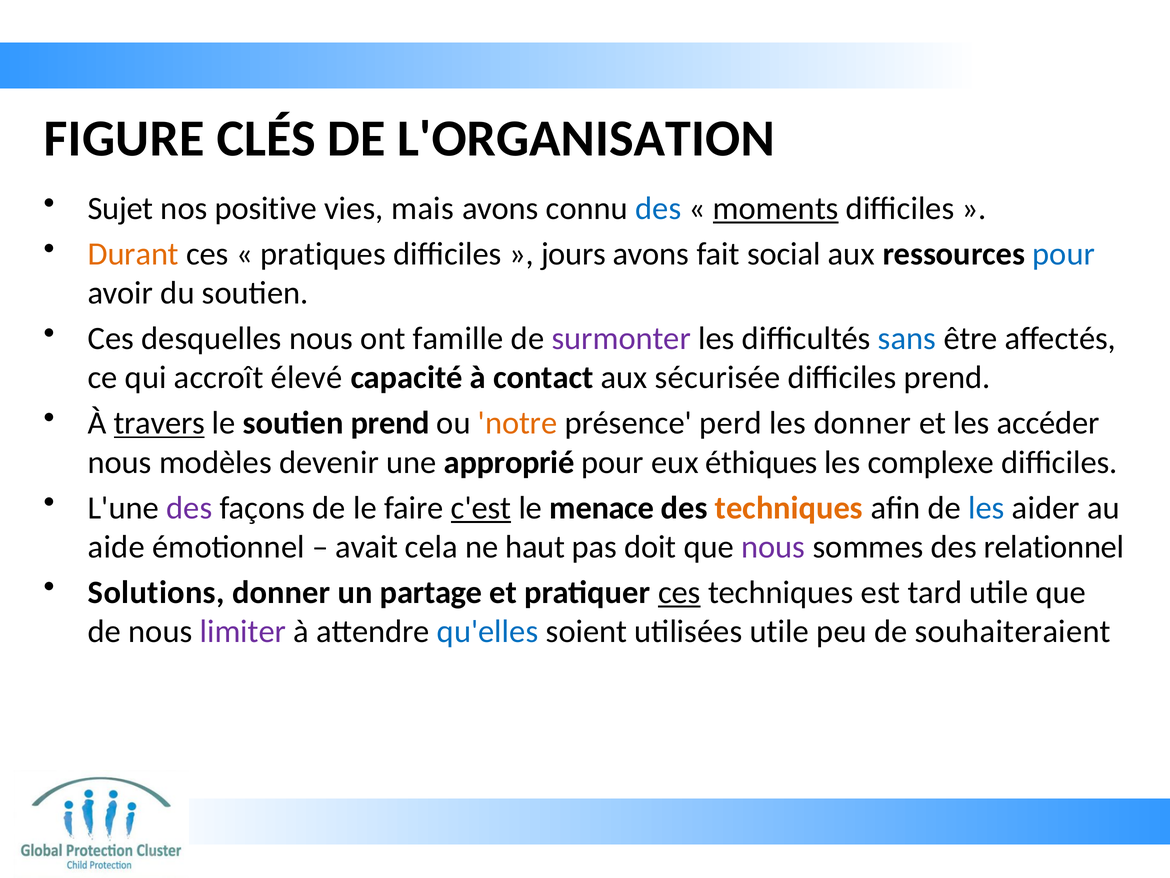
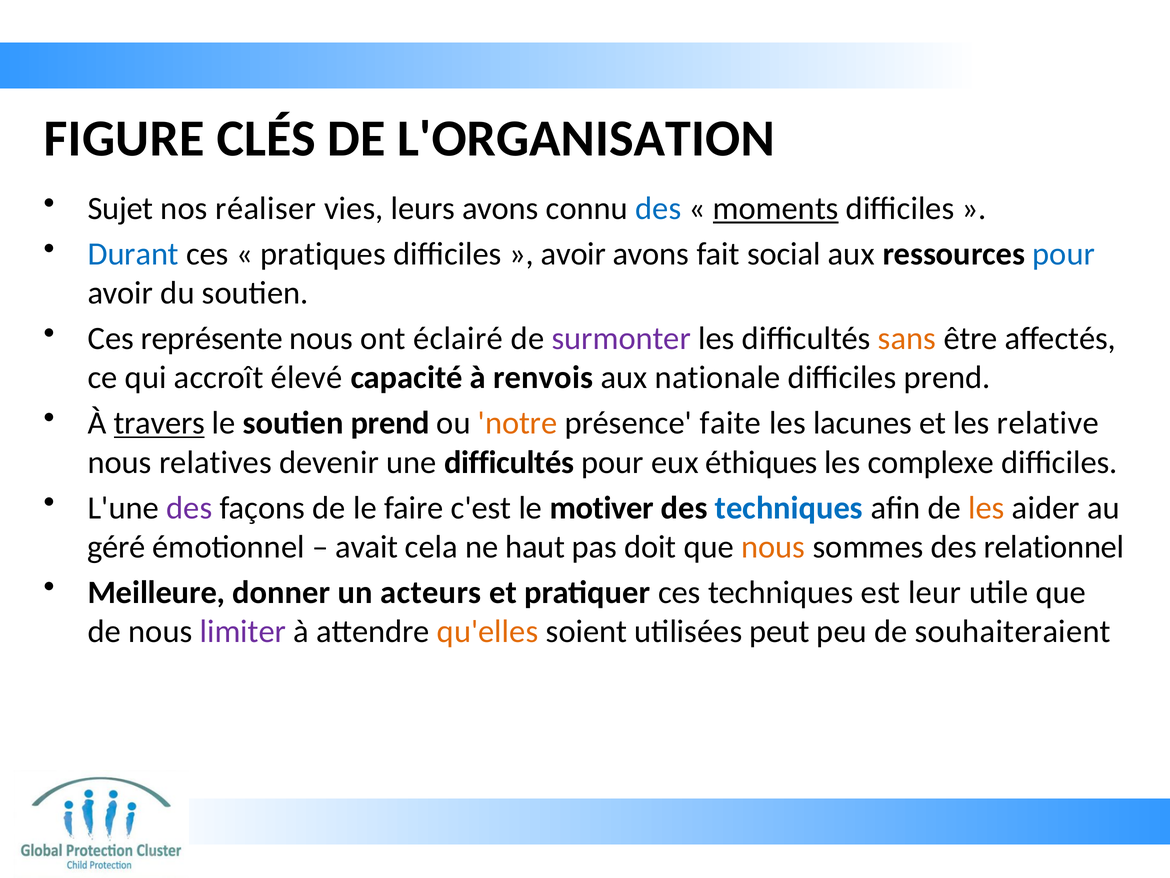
positive: positive -> réaliser (266, 208)
mais: mais -> leurs (423, 208)
Durant colour: orange -> blue (133, 254)
jours: jours -> avoir (573, 254)
desquelles: desquelles -> représente (212, 338)
famille: famille -> éclairé (458, 338)
sans colour: blue -> orange (907, 338)
contact: contact -> renvois (543, 377)
sécurisée: sécurisée -> nationale (718, 377)
perd: perd -> faite (731, 423)
les donner: donner -> lacunes (863, 423)
accéder: accéder -> relative (1048, 423)
modèles: modèles -> relatives (215, 462)
une approprié: approprié -> difficultés (509, 462)
c'est underline: present -> none (481, 508)
menace: menace -> motiver (602, 508)
techniques colour: orange -> blue (789, 508)
les colour: blue -> orange (986, 508)
aide: aide -> géré (116, 547)
nous colour: purple -> orange (773, 547)
Solutions: Solutions -> Meilleure (156, 592)
partage: partage -> acteurs (431, 592)
ces underline: present -> none (679, 592)
tard: tard -> leur (935, 592)
qu'elles colour: blue -> orange (488, 631)
utilisées utile: utile -> peut (780, 631)
